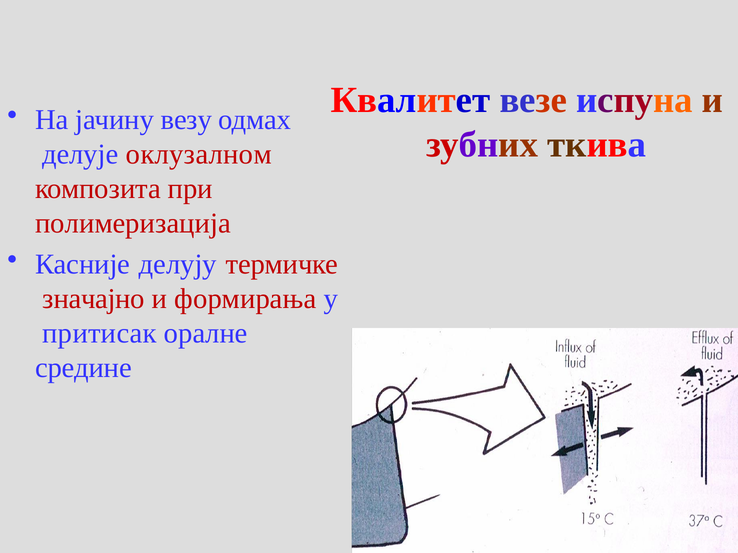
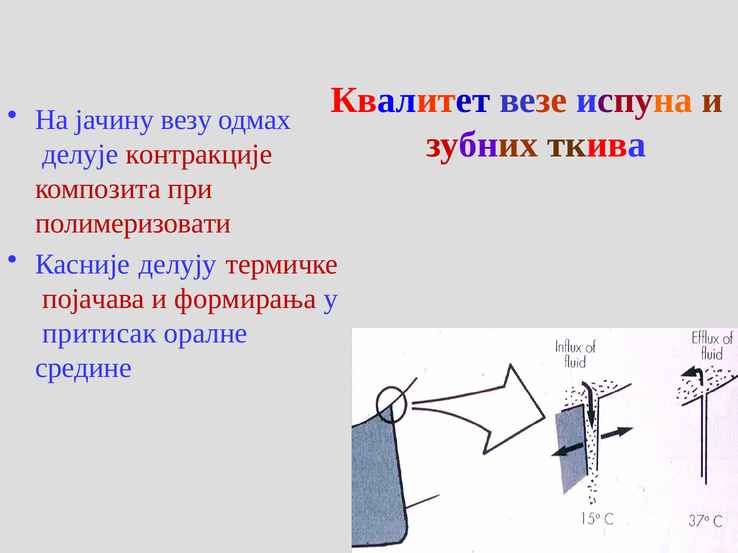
оклузалном: оклузалном -> контракције (199, 154)
полимеризација: полимеризација -> полимеризовати (133, 223)
значајно: значајно -> појачава (94, 299)
